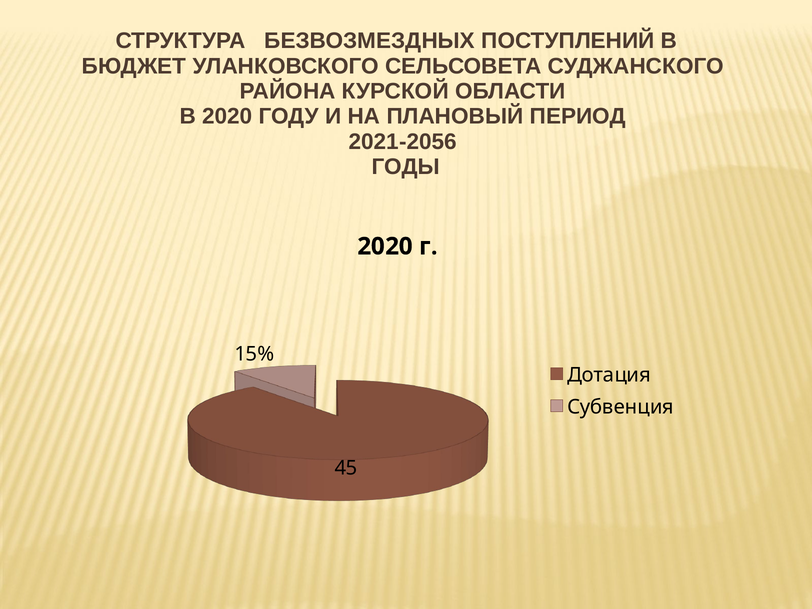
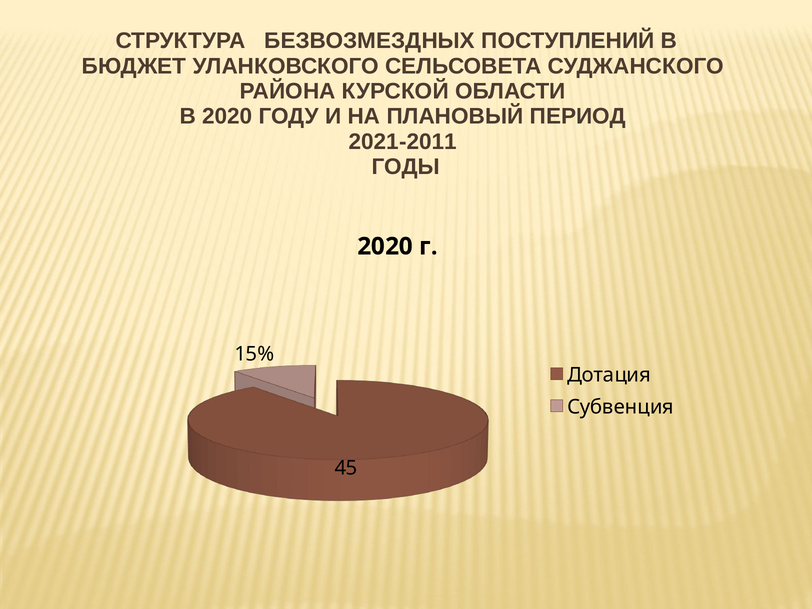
2021-2056: 2021-2056 -> 2021-2011 (403, 142)
